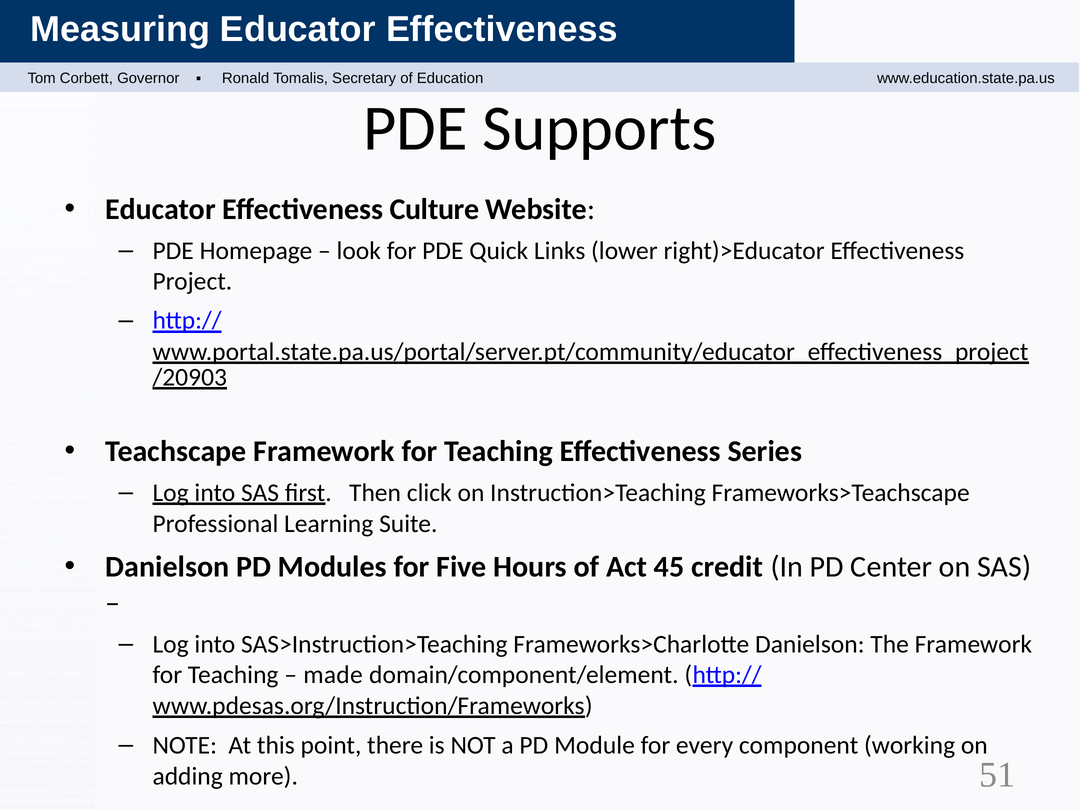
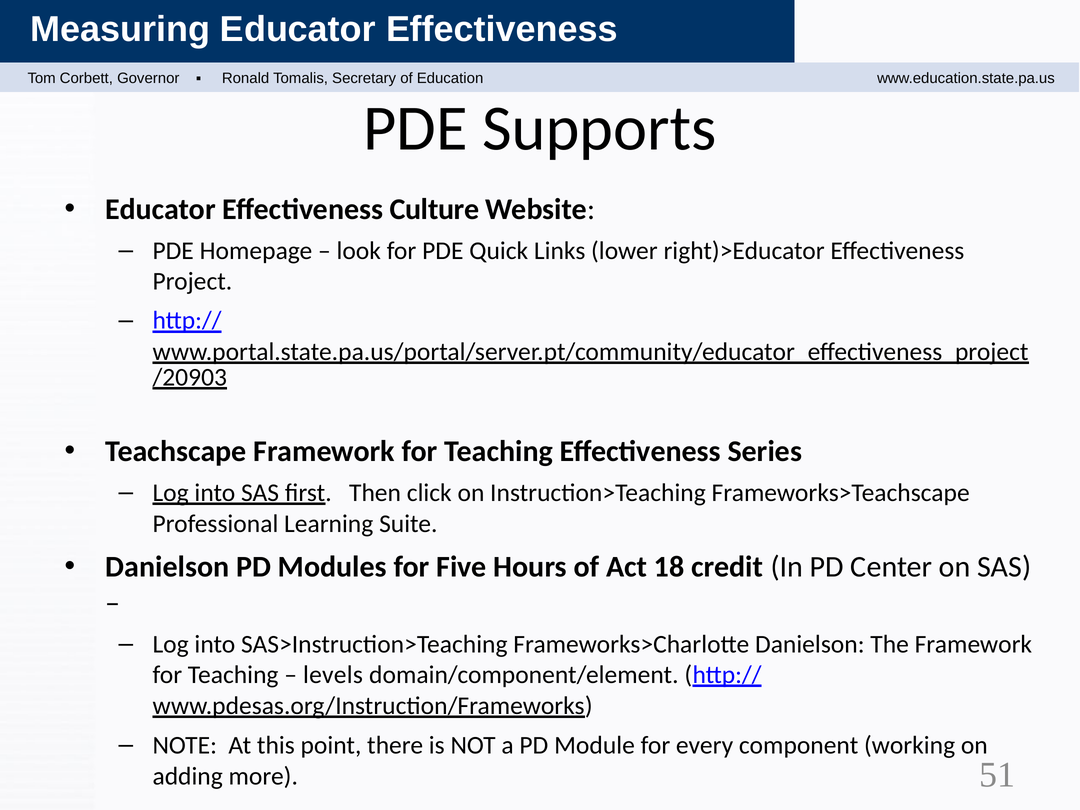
45: 45 -> 18 (669, 567)
made: made -> levels (333, 675)
